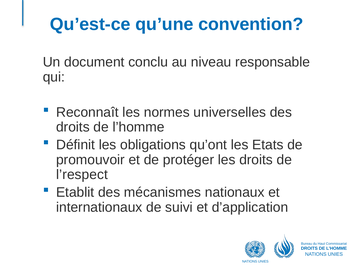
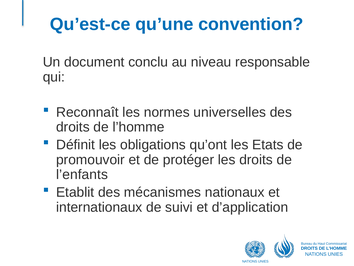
l’respect: l’respect -> l’enfants (82, 174)
